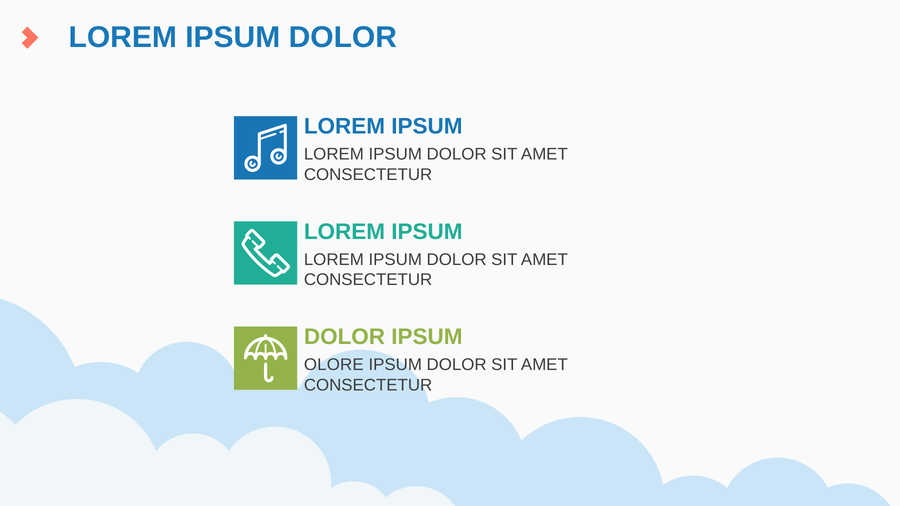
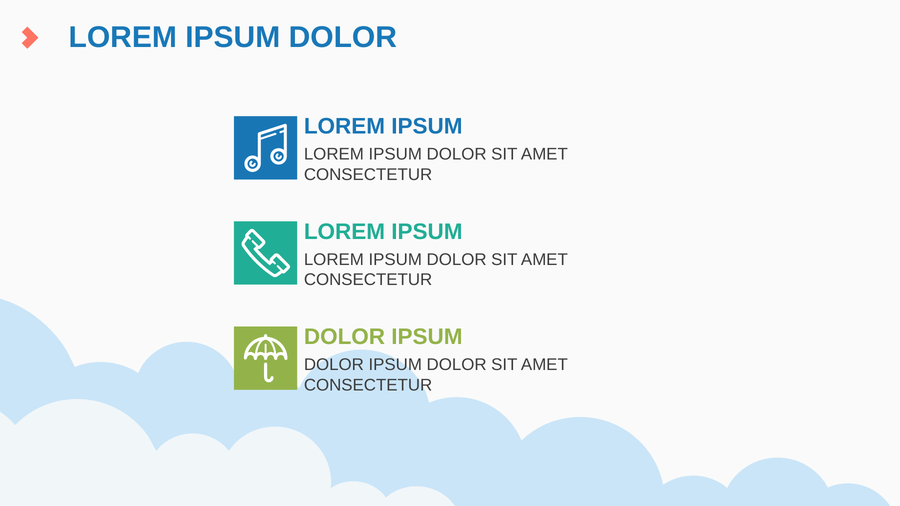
OLORE: OLORE -> DOLOR (334, 365)
